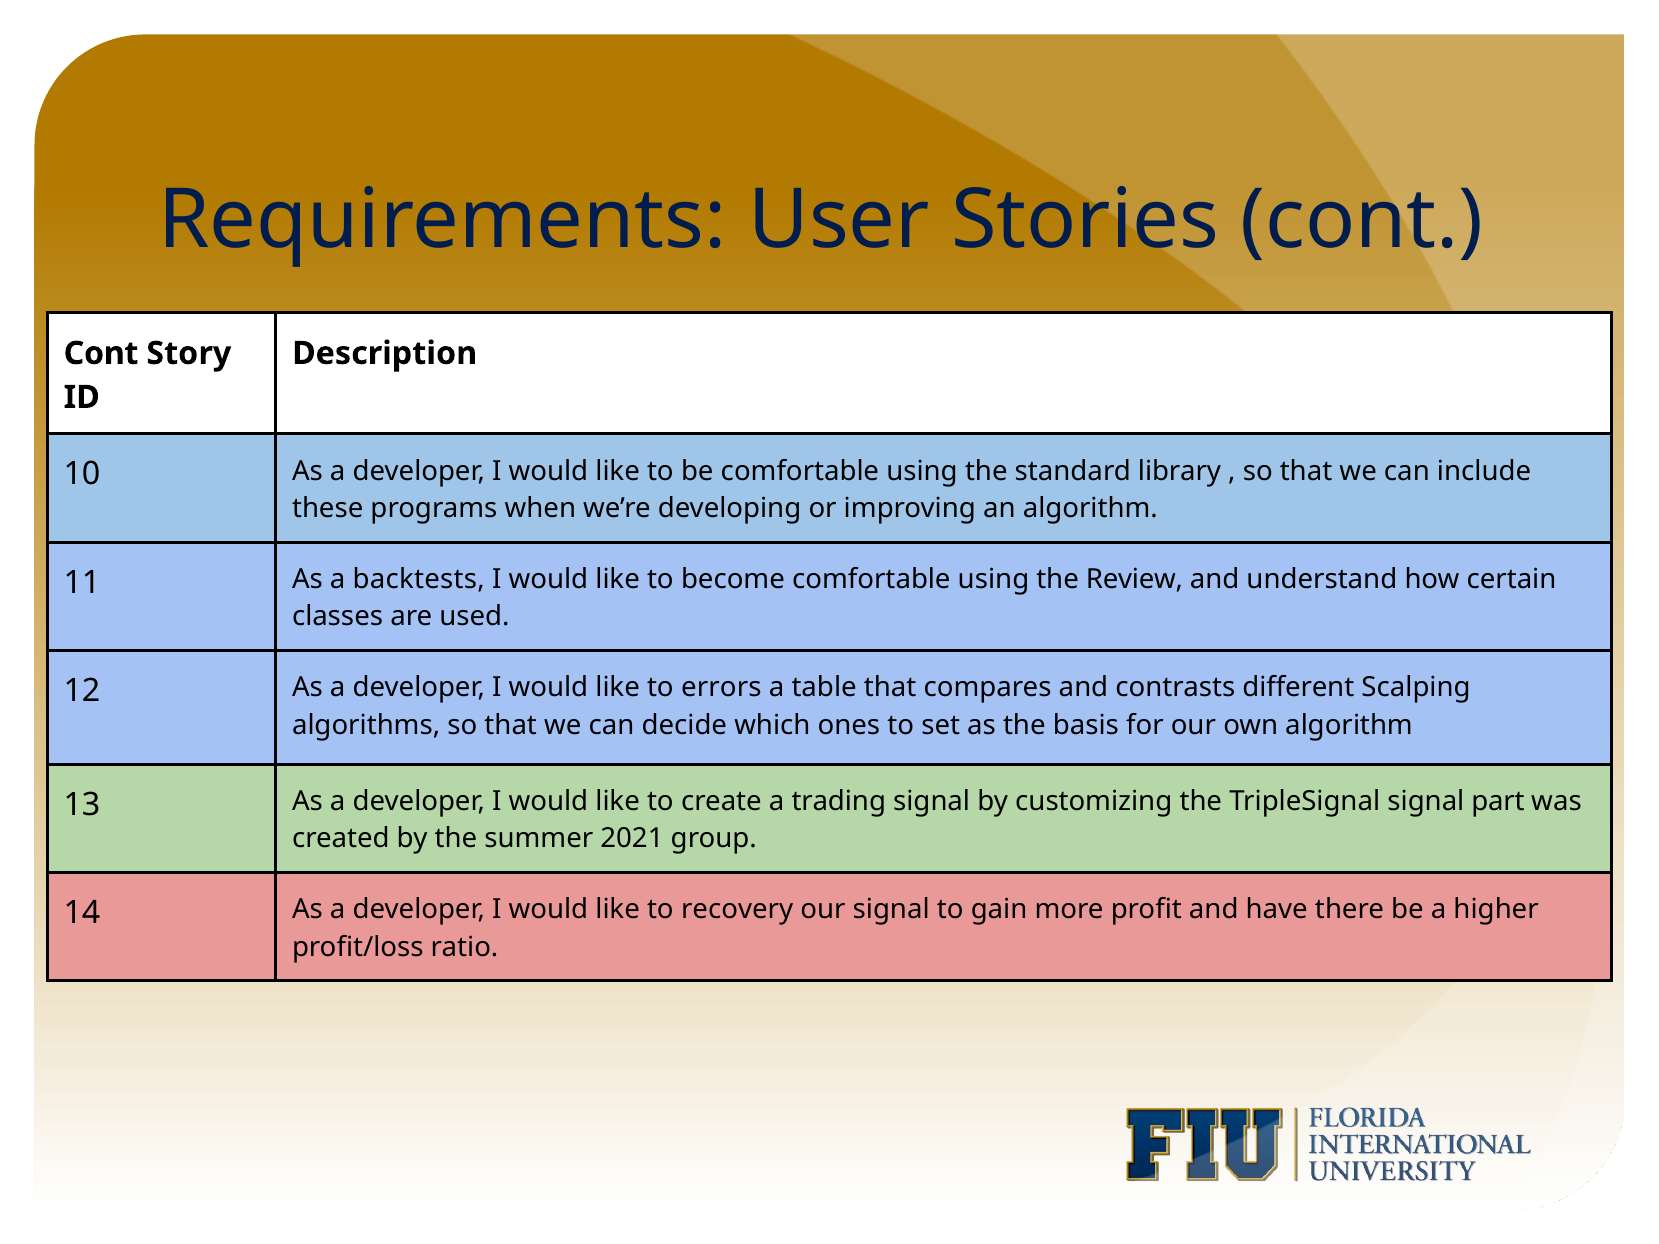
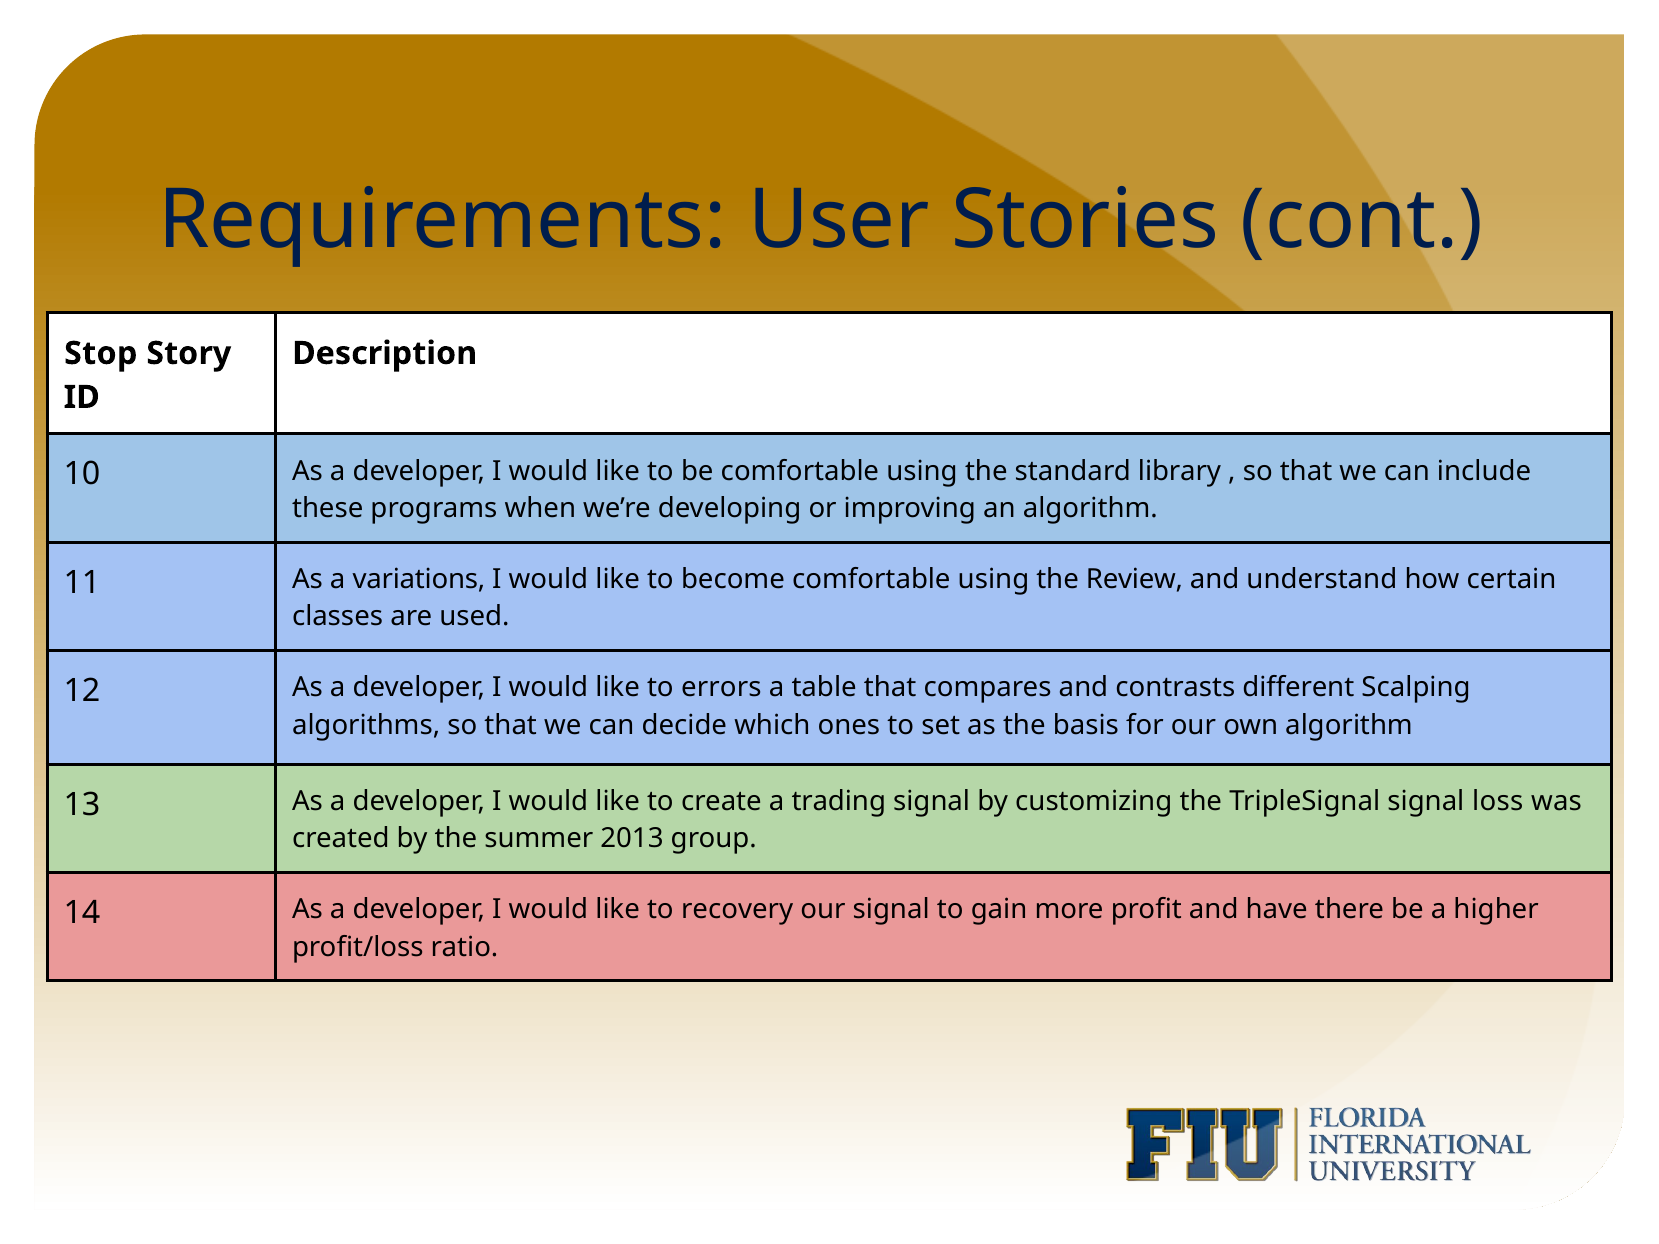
Cont: Cont -> Stop (101, 353)
backtests: backtests -> variations (419, 579)
part: part -> loss (1498, 801)
2021: 2021 -> 2013 (632, 839)
